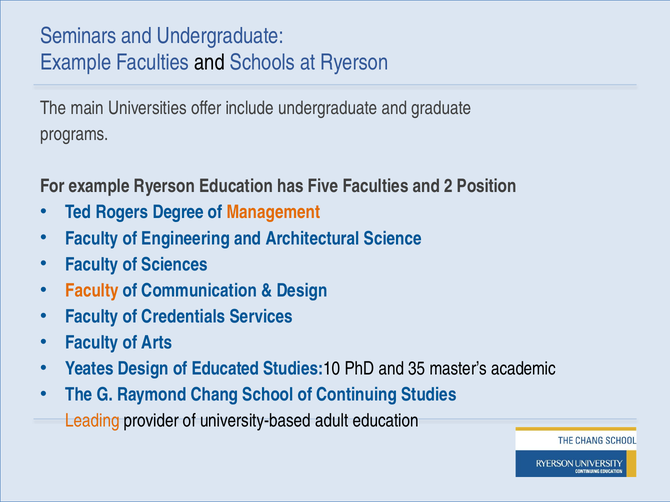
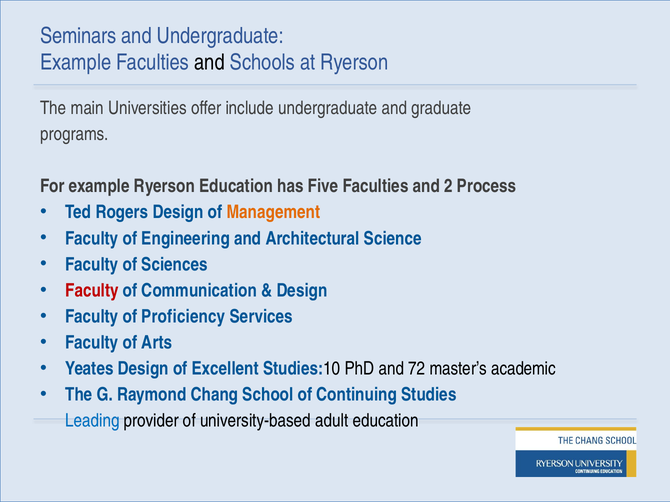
Position: Position -> Process (487, 186)
Rogers Degree: Degree -> Design (178, 213)
Faculty colour: orange -> red (92, 291)
Credentials: Credentials -> Proficiency (183, 317)
Educated: Educated -> Excellent (225, 369)
35: 35 -> 72 (417, 369)
Leading colour: orange -> blue (93, 421)
